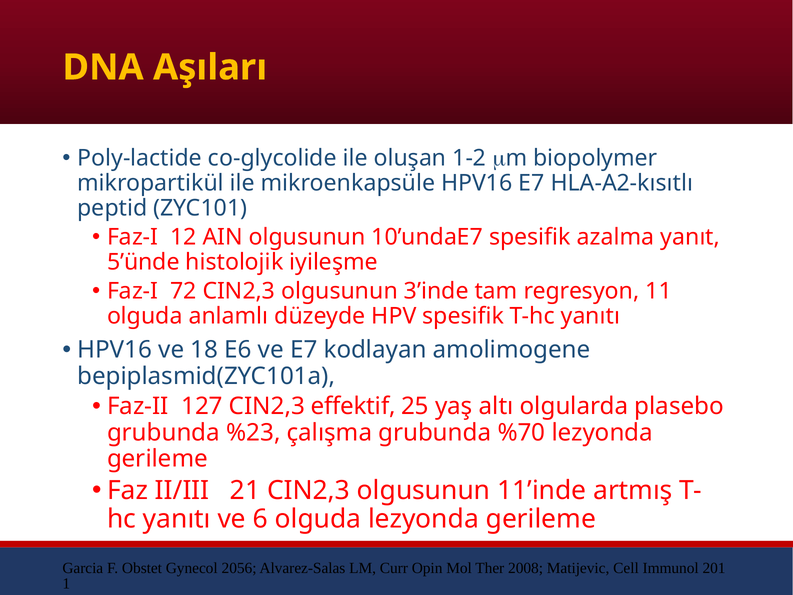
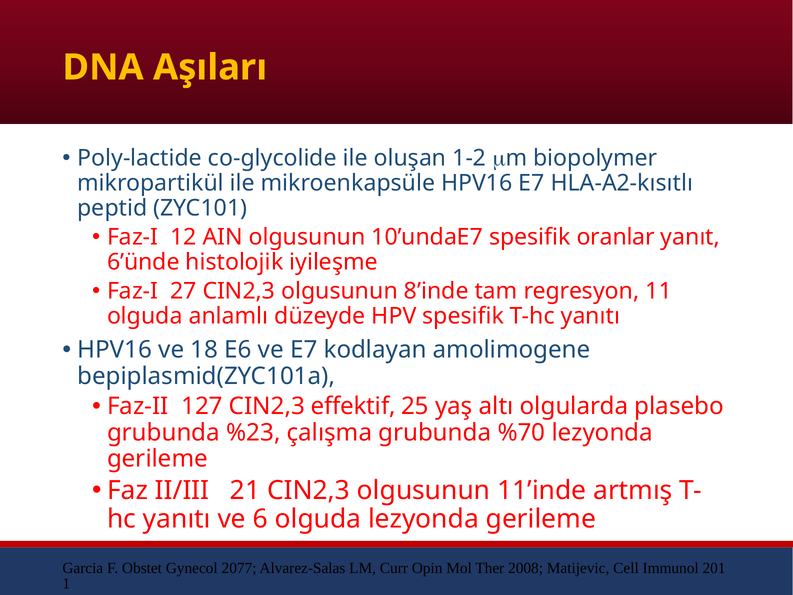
azalma: azalma -> oranlar (616, 237)
5’ünde: 5’ünde -> 6’ünde (143, 262)
72: 72 -> 27 (183, 291)
3’inde: 3’inde -> 8’inde (436, 291)
2056: 2056 -> 2077 (239, 568)
